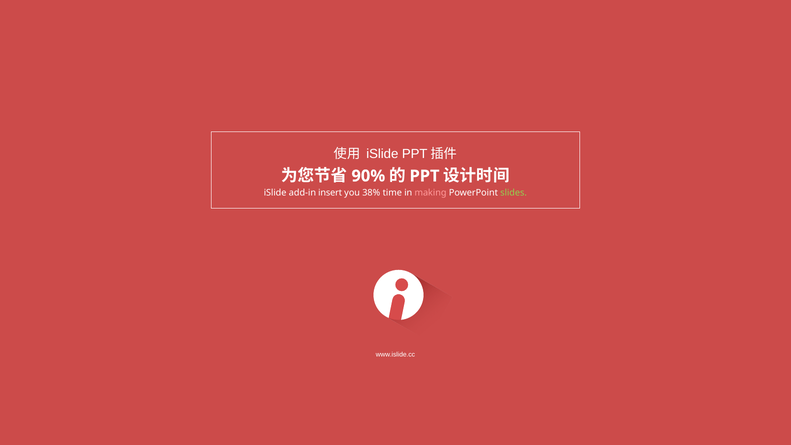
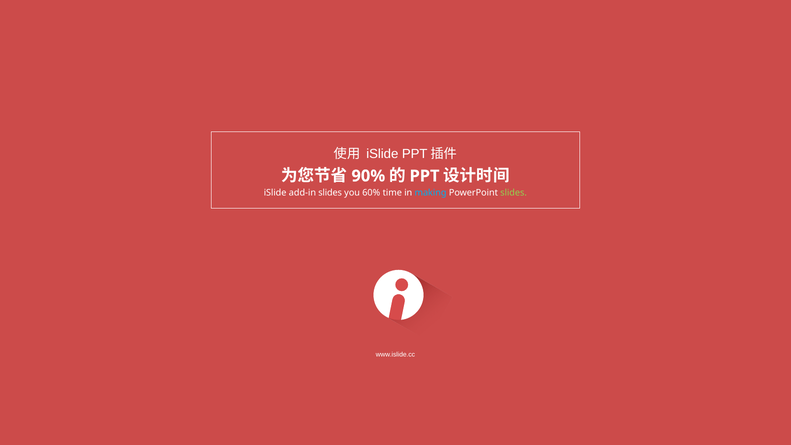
add-in insert: insert -> slides (330, 193)
38%: 38% -> 60% (371, 193)
making colour: pink -> light blue (431, 193)
